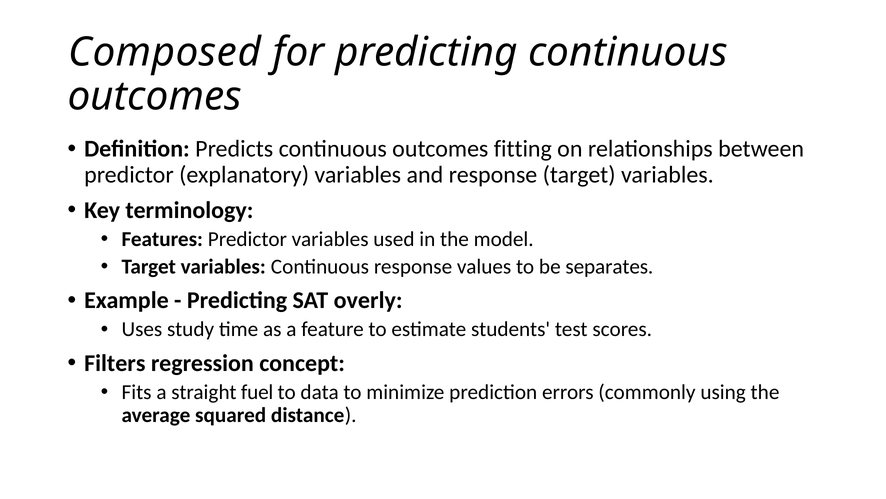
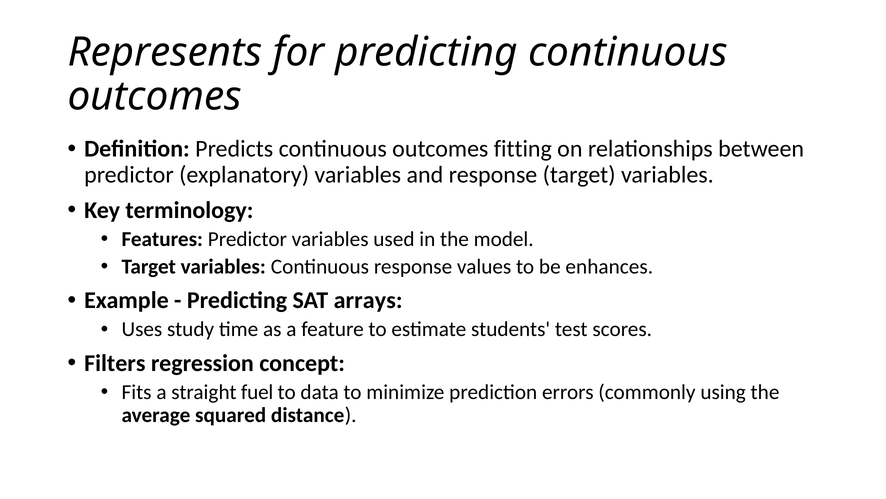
Composed: Composed -> Represents (165, 53)
separates: separates -> enhances (609, 266)
overly: overly -> arrays (368, 300)
